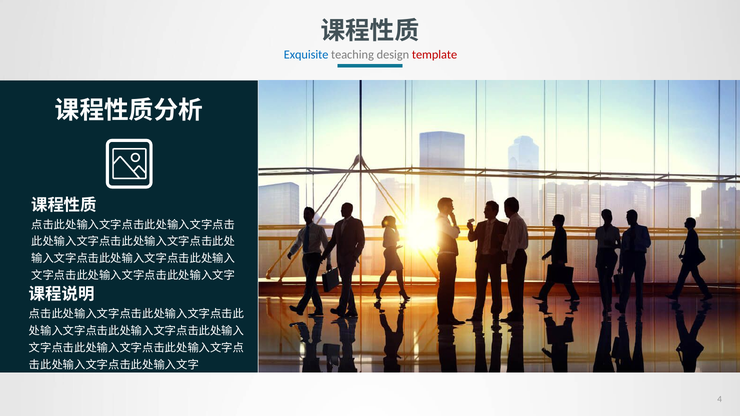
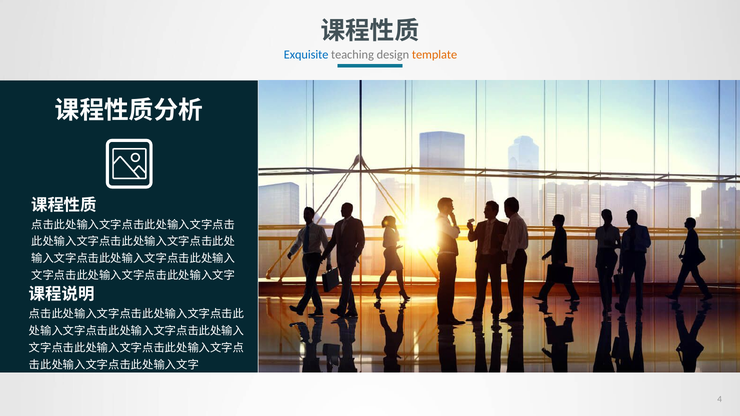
template colour: red -> orange (435, 55)
